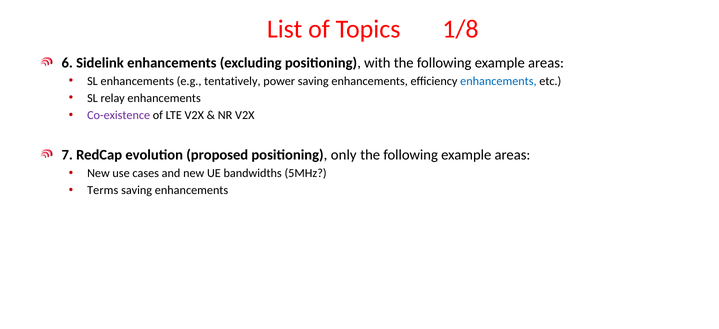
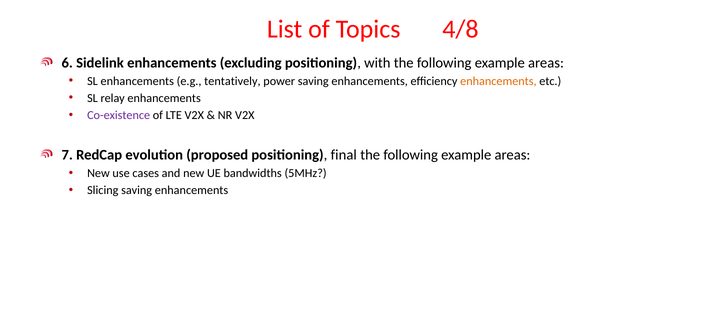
1/8: 1/8 -> 4/8 (460, 29)
enhancements colour: blue -> orange (498, 81)
only: only -> final (344, 155)
Terms: Terms -> Slicing (103, 190)
